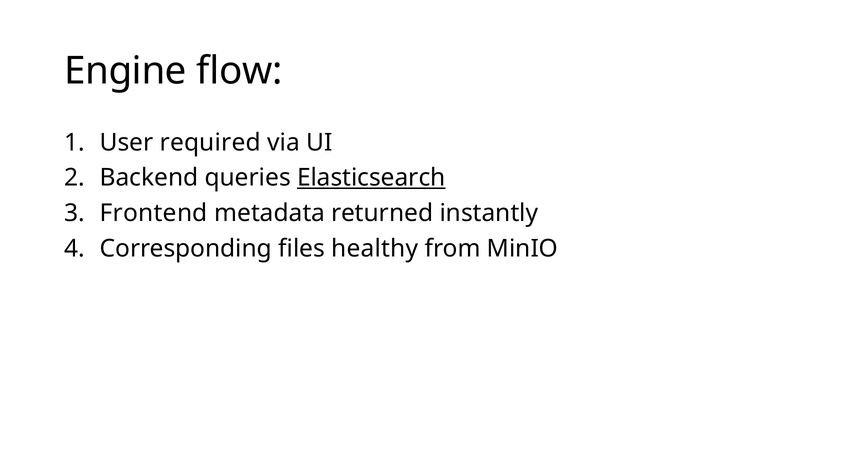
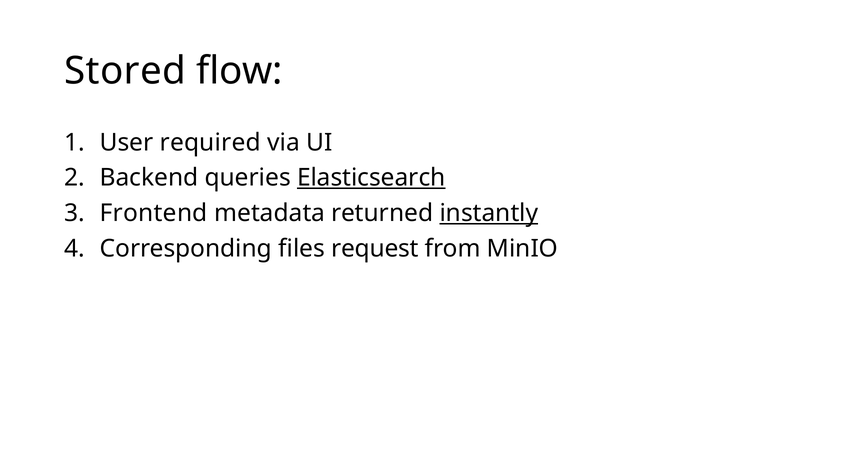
Engine: Engine -> Stored (125, 71)
instantly underline: none -> present (489, 213)
healthy: healthy -> request (375, 248)
